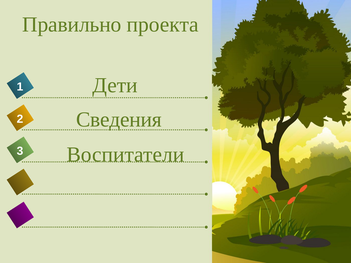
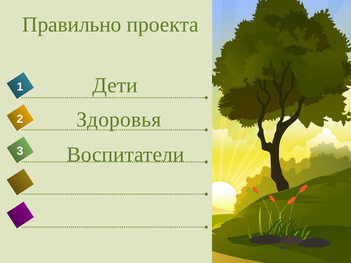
Сведения: Сведения -> Здоровья (119, 120)
